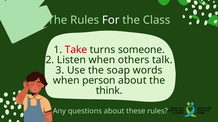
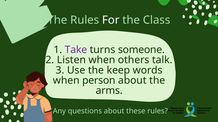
Take colour: red -> purple (76, 50)
soap: soap -> keep (118, 71)
think: think -> arms (109, 91)
